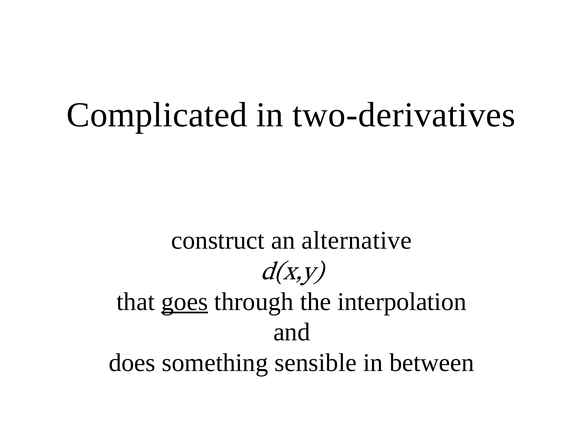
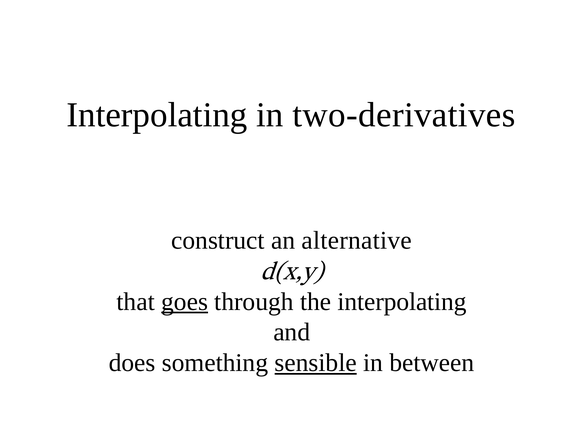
Complicated: Complicated -> Interpolating (157, 115)
interpolation: interpolation -> interpolating (402, 301)
sensible underline: none -> present (316, 362)
